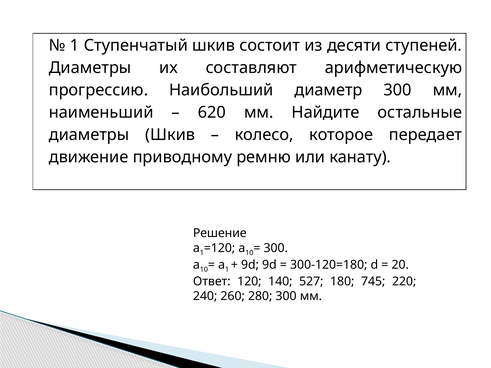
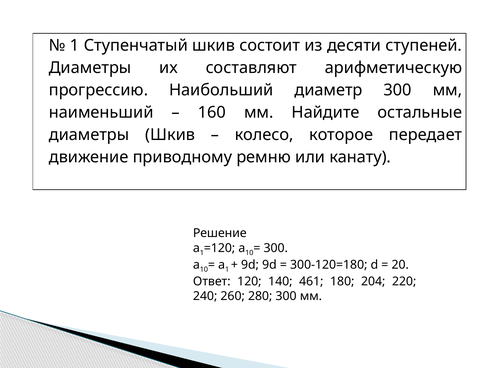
620: 620 -> 160 (212, 112)
527: 527 -> 461 (311, 282)
745: 745 -> 204 (373, 282)
